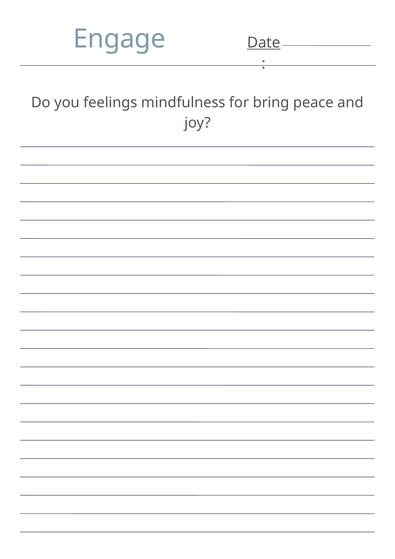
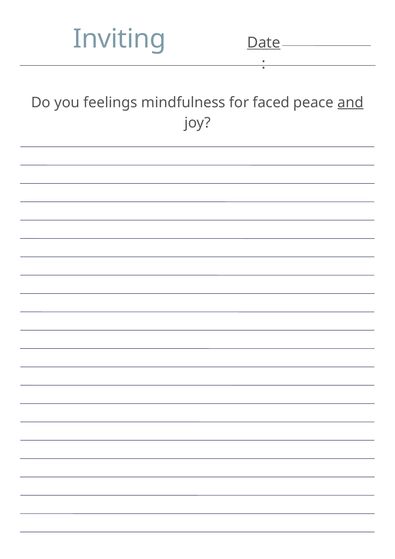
Engage: Engage -> Inviting (119, 39)
bring: bring -> faced (271, 102)
and underline: none -> present (351, 102)
